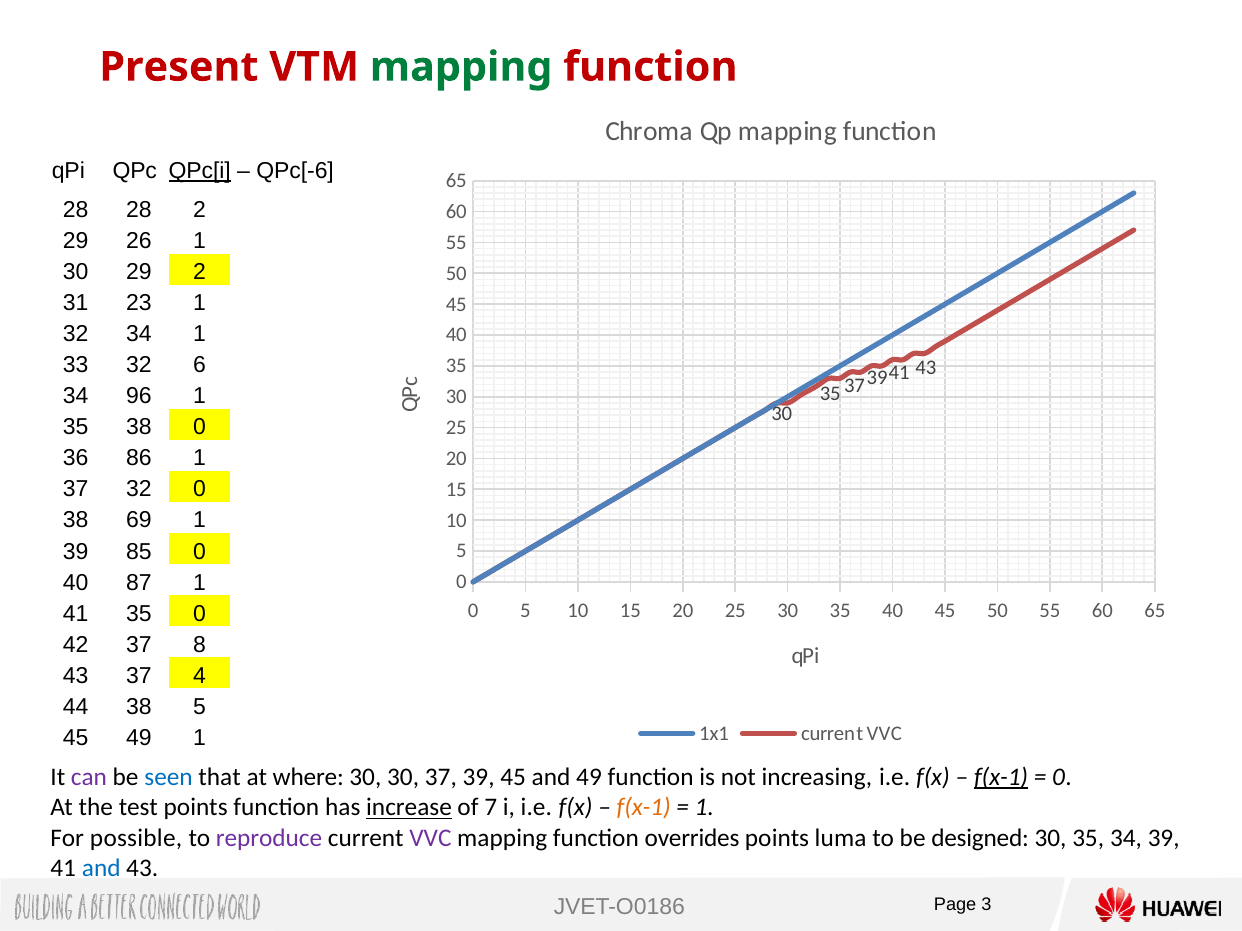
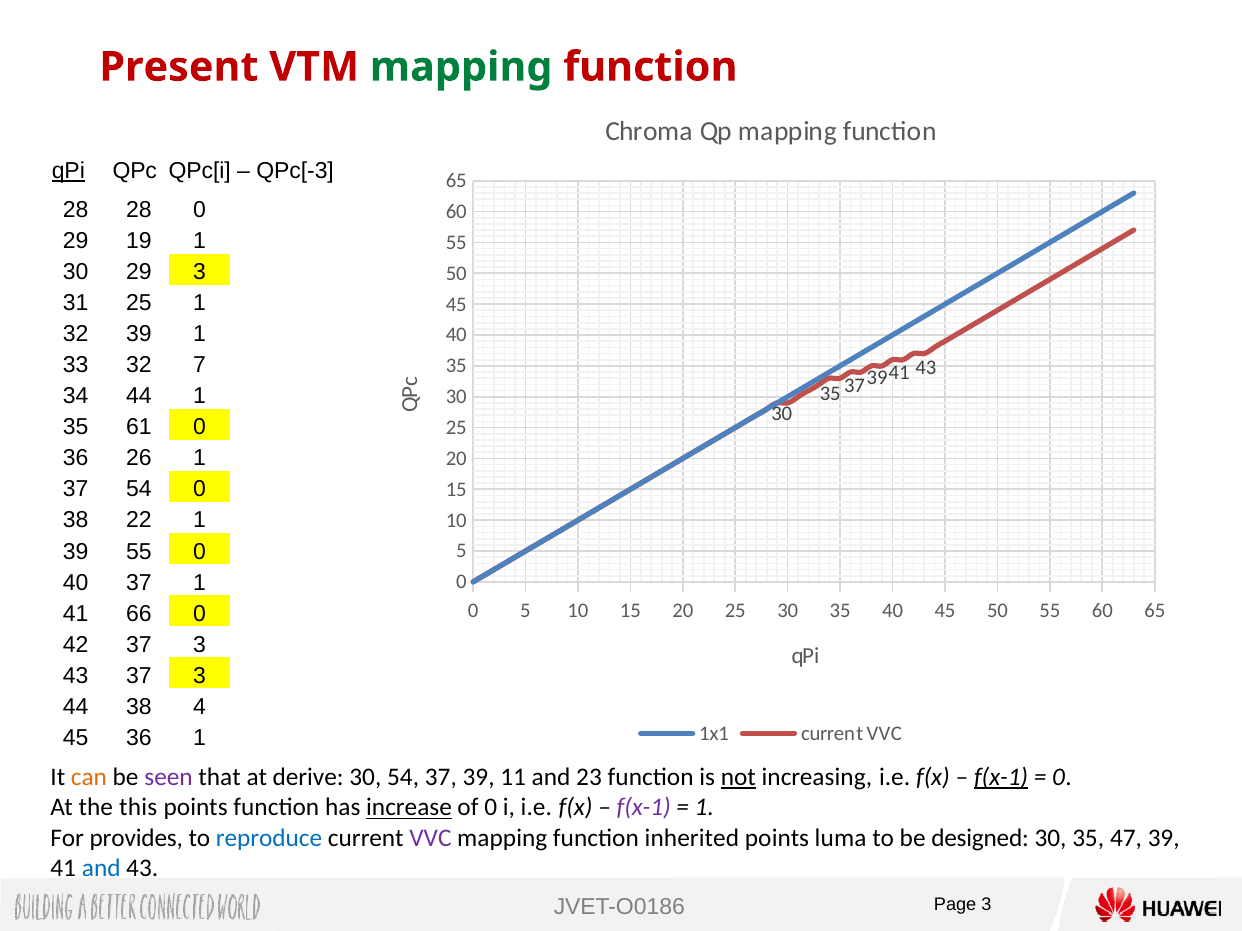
qPi underline: none -> present (68, 171)
QPc[i underline: present -> none (200, 171)
QPc[-6: QPc[-6 -> QPc[-3 (295, 171)
28 2: 2 -> 0 (199, 210)
26: 26 -> 19 (139, 241)
29 2: 2 -> 3 (199, 272)
31 23: 23 -> 25 (139, 303)
32 34: 34 -> 39 (139, 334)
6: 6 -> 7 (199, 366)
34 96: 96 -> 44 (139, 397)
35 38: 38 -> 61 (139, 428)
86: 86 -> 26 (139, 459)
37 32: 32 -> 54 (139, 490)
69: 69 -> 22 (139, 521)
39 85: 85 -> 55 (139, 552)
40 87: 87 -> 37 (139, 583)
41 35: 35 -> 66 (139, 614)
42 37 8: 8 -> 3 (199, 645)
43 37 4: 4 -> 3 (199, 676)
38 5: 5 -> 4 (199, 707)
45 49: 49 -> 36 (139, 738)
can colour: purple -> orange (89, 778)
seen colour: blue -> purple (169, 778)
where: where -> derive (308, 778)
30 30: 30 -> 54 (403, 778)
39 45: 45 -> 11 (513, 778)
and 49: 49 -> 23 (589, 778)
not underline: none -> present (738, 778)
test: test -> this (138, 808)
of 7: 7 -> 0 (491, 808)
f(x-1 colour: orange -> purple (644, 808)
possible: possible -> provides (136, 838)
reproduce colour: purple -> blue (269, 838)
overrides: overrides -> inherited (692, 838)
35 34: 34 -> 47 (1126, 838)
